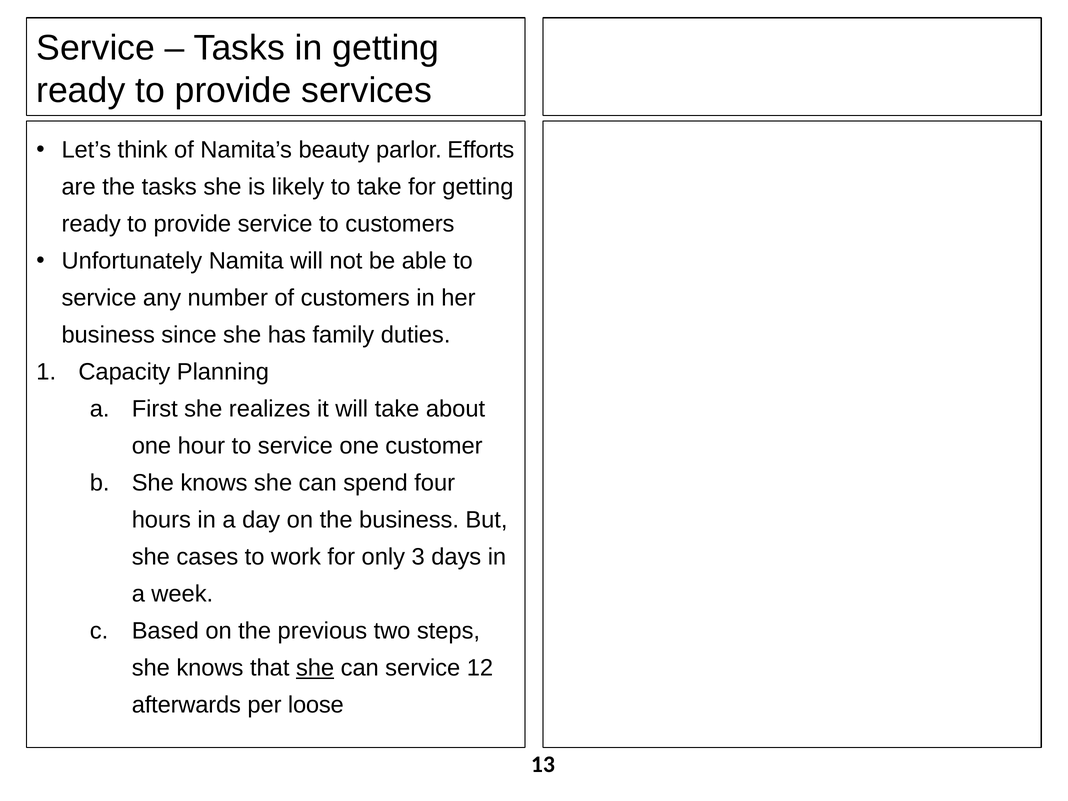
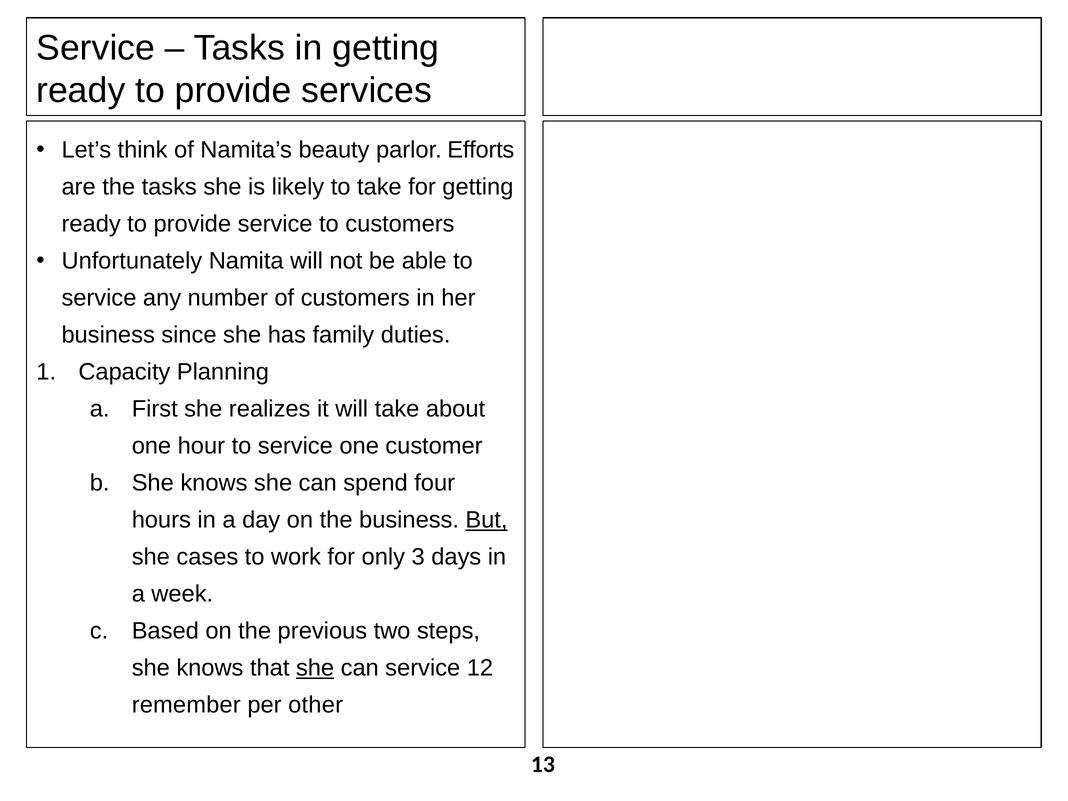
But underline: none -> present (486, 520)
afterwards: afterwards -> remember (186, 705)
loose: loose -> other (316, 705)
